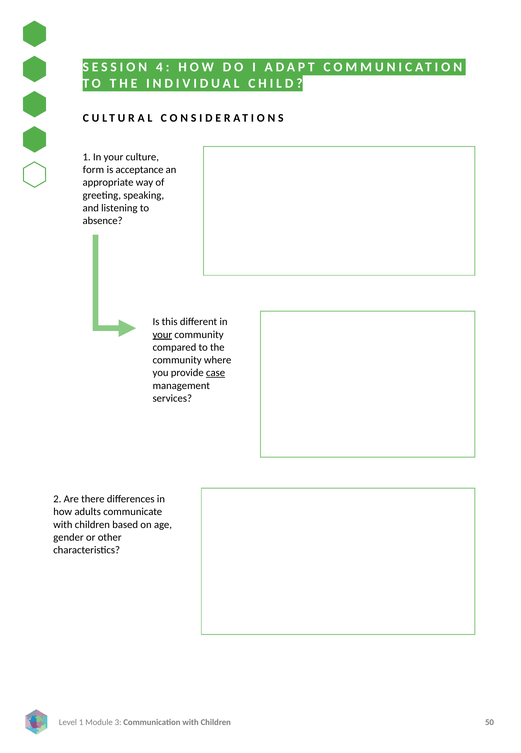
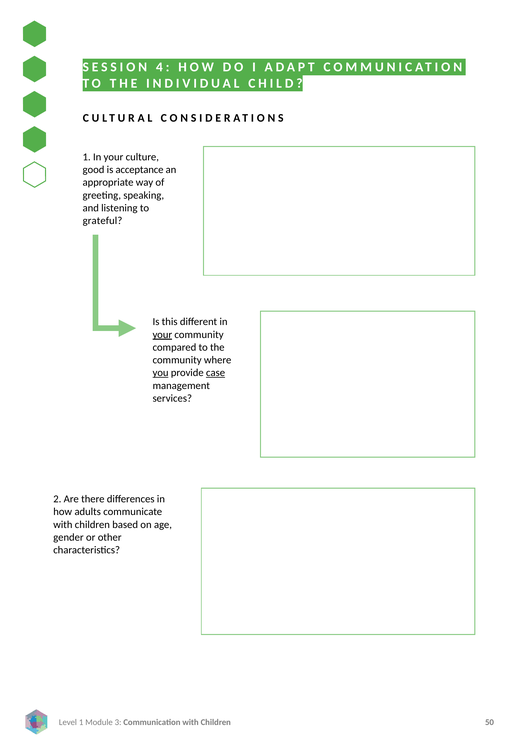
form: form -> good (93, 170)
absence: absence -> grateful (102, 221)
you underline: none -> present (161, 373)
